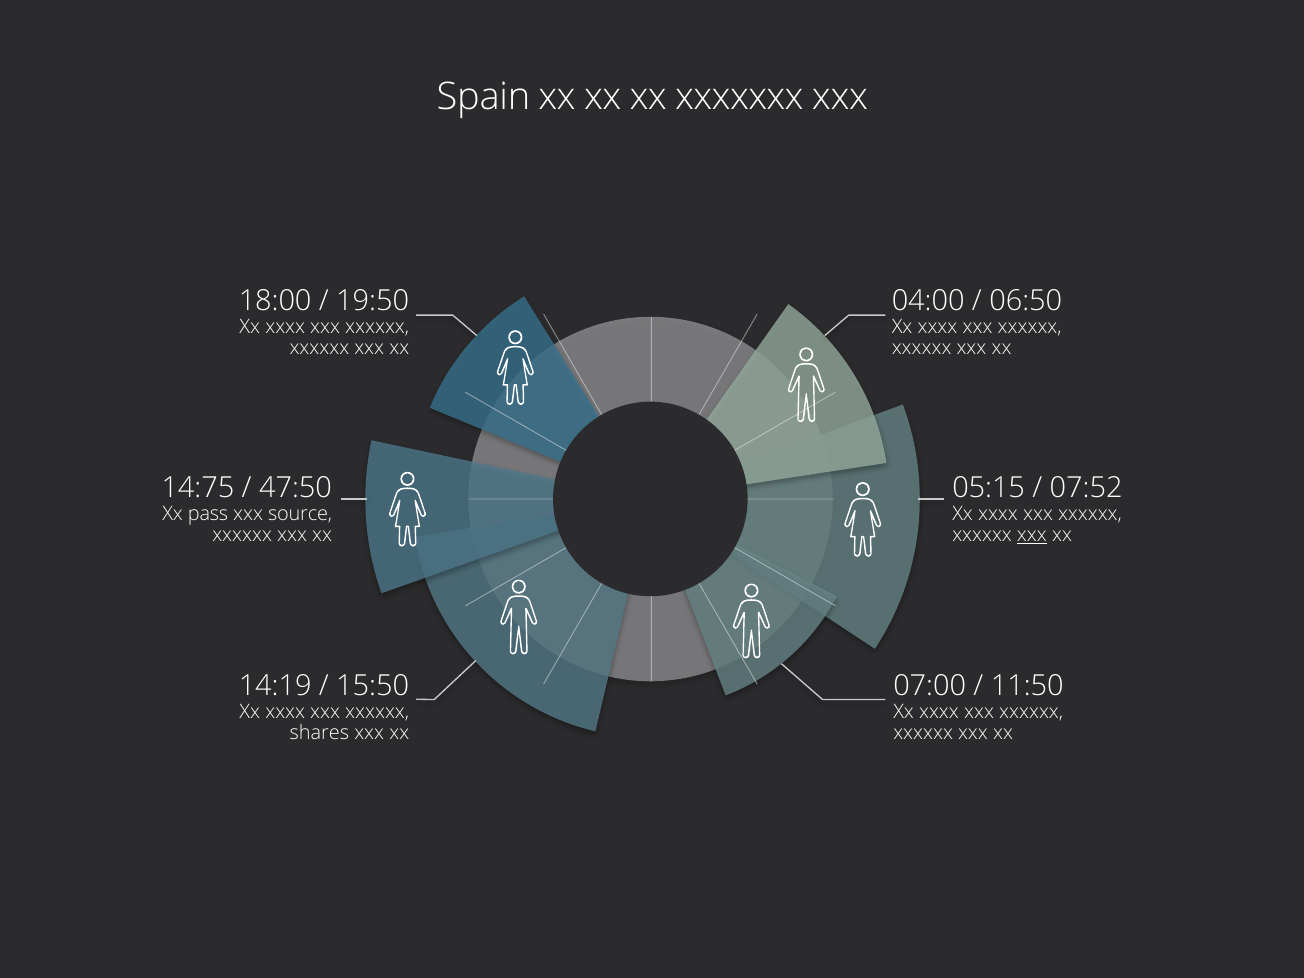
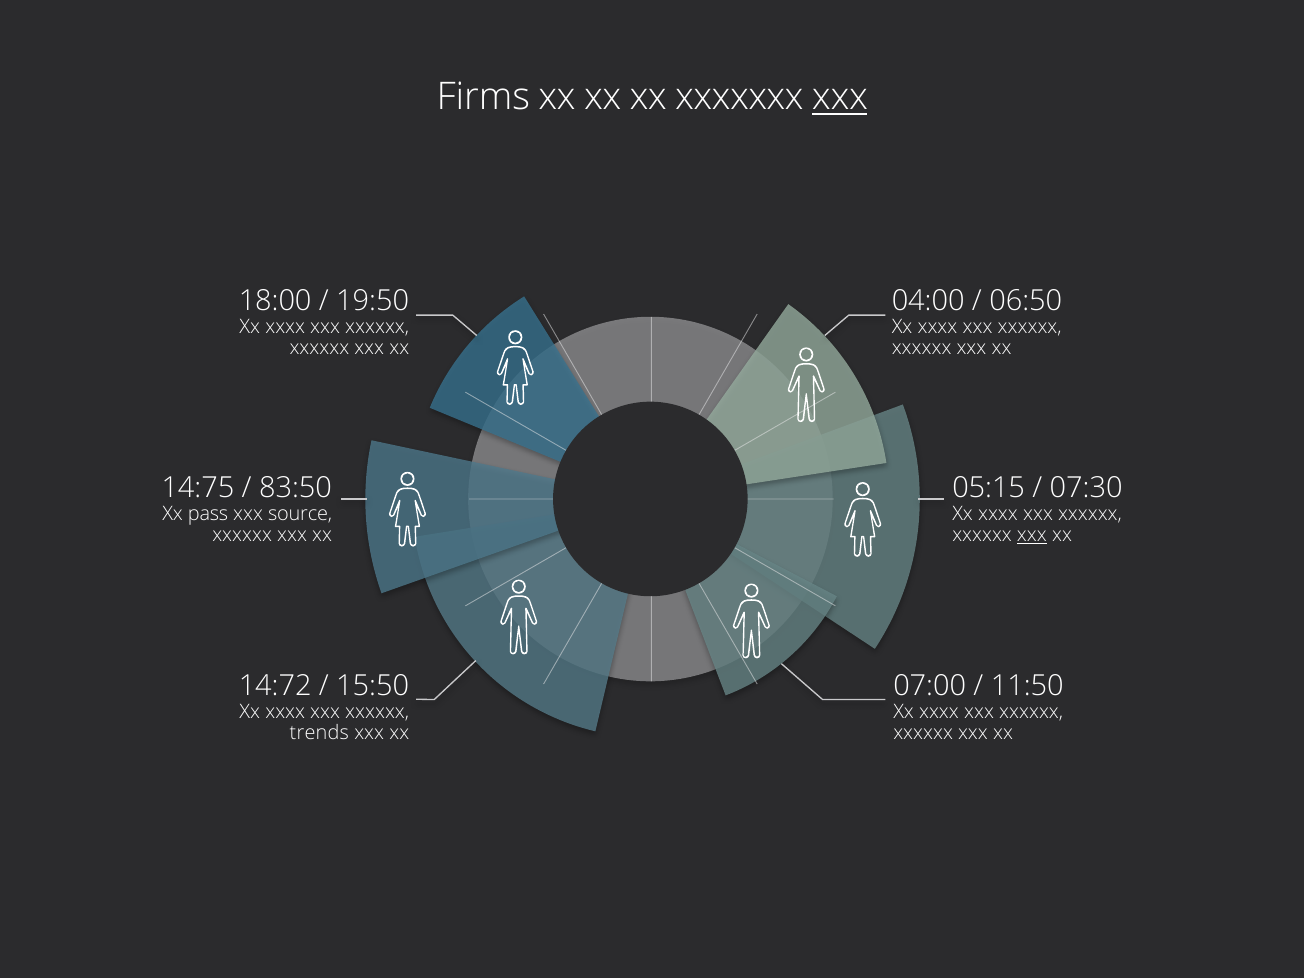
Spain: Spain -> Firms (483, 97)
xxx underline: none -> present (840, 97)
47:50: 47:50 -> 83:50 (295, 487)
07:52: 07:52 -> 07:30 (1086, 487)
14:19: 14:19 -> 14:72 (275, 686)
shares: shares -> trends (319, 733)
